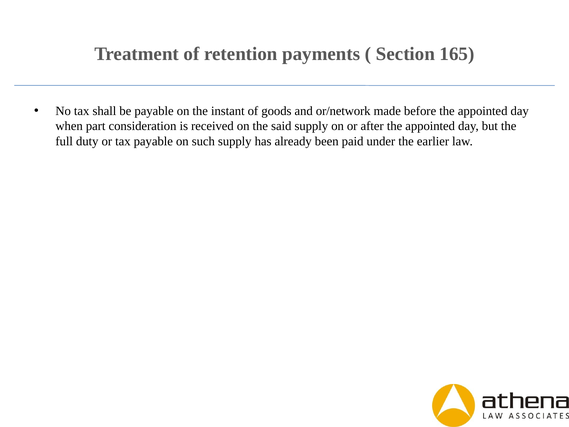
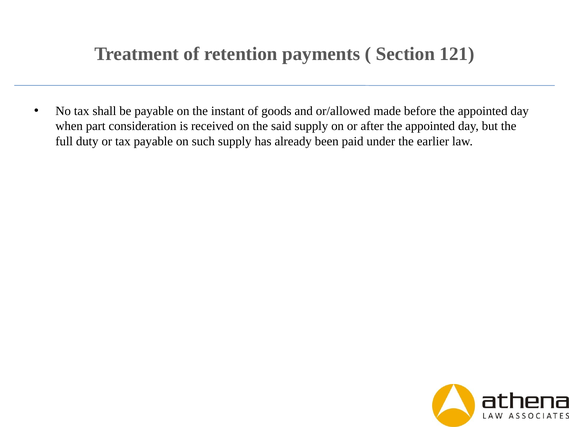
165: 165 -> 121 (457, 54)
or/network: or/network -> or/allowed (343, 111)
